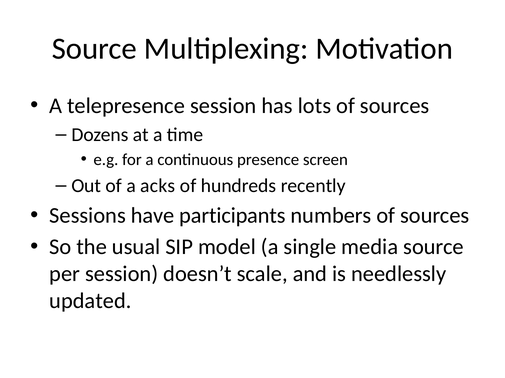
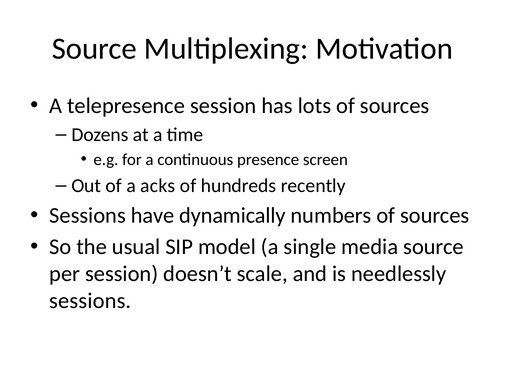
participants: participants -> dynamically (232, 216)
updated: updated -> sessions (90, 301)
